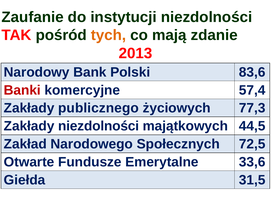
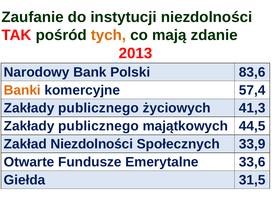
Banki colour: red -> orange (22, 90)
77,3: 77,3 -> 41,3 (252, 108)
niezdolności: niezdolności -> publicznego (98, 126)
Zakład Narodowego: Narodowego -> Niezdolności (92, 144)
72,5: 72,5 -> 33,9 (252, 144)
